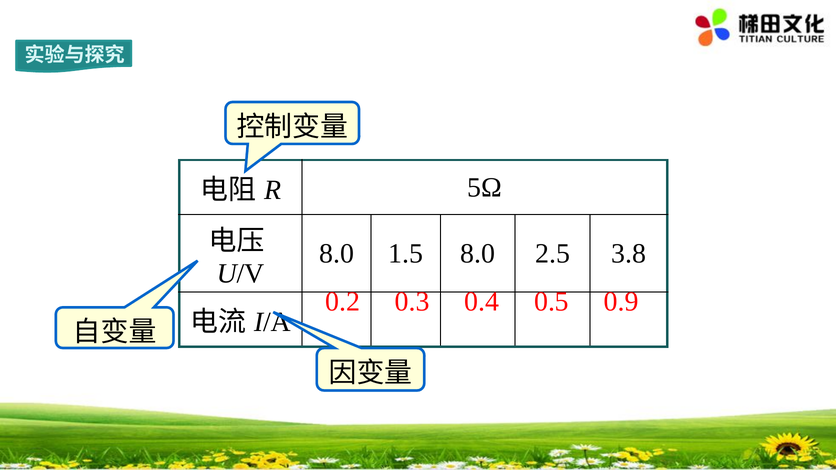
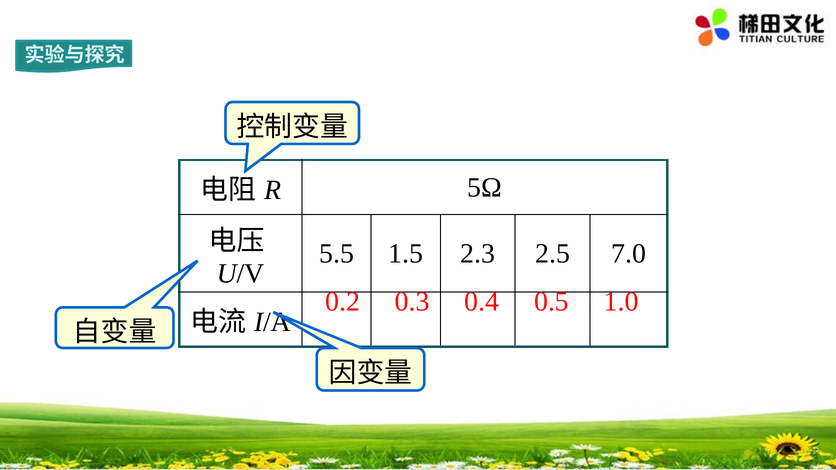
8.0: 8.0 -> 5.5 (337, 254)
1.5 8.0: 8.0 -> 2.3 (478, 254)
3.8: 3.8 -> 7.0 (629, 254)
0.9: 0.9 -> 1.0 (621, 302)
